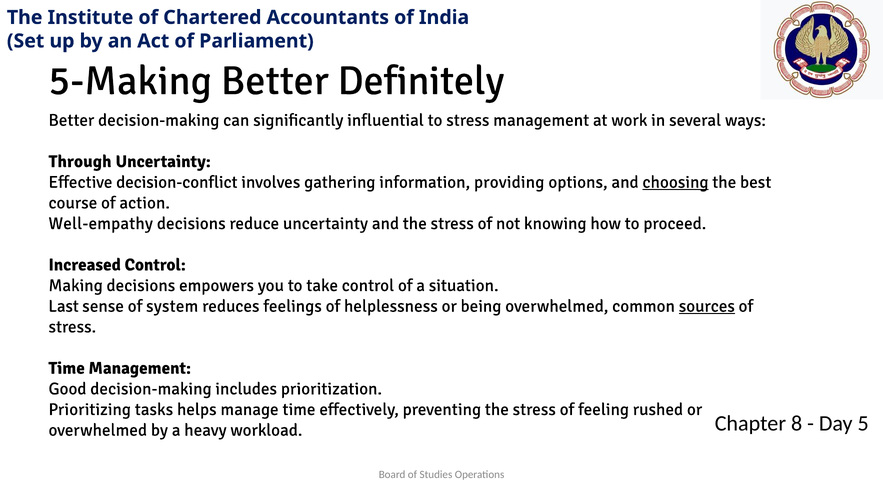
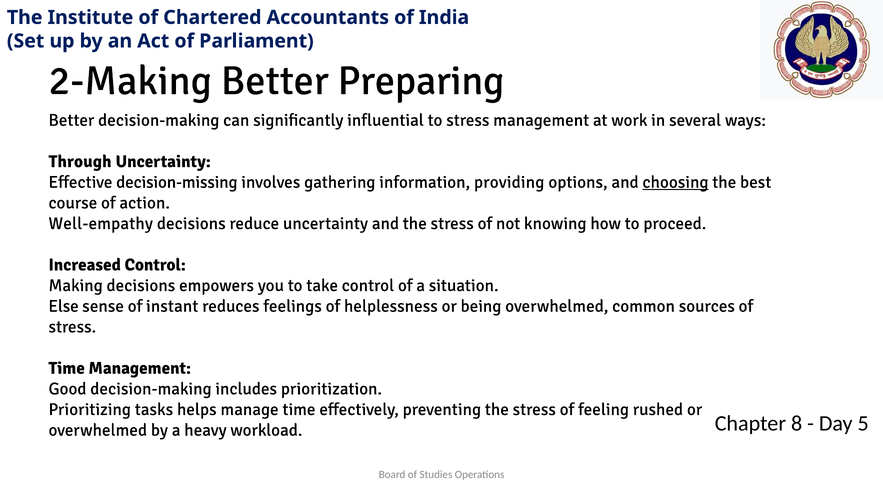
5-Making: 5-Making -> 2-Making (130, 81)
Definitely: Definitely -> Preparing (421, 81)
decision-conflict: decision-conflict -> decision-missing (177, 182)
Last: Last -> Else (64, 306)
system: system -> instant (172, 306)
sources underline: present -> none (707, 306)
